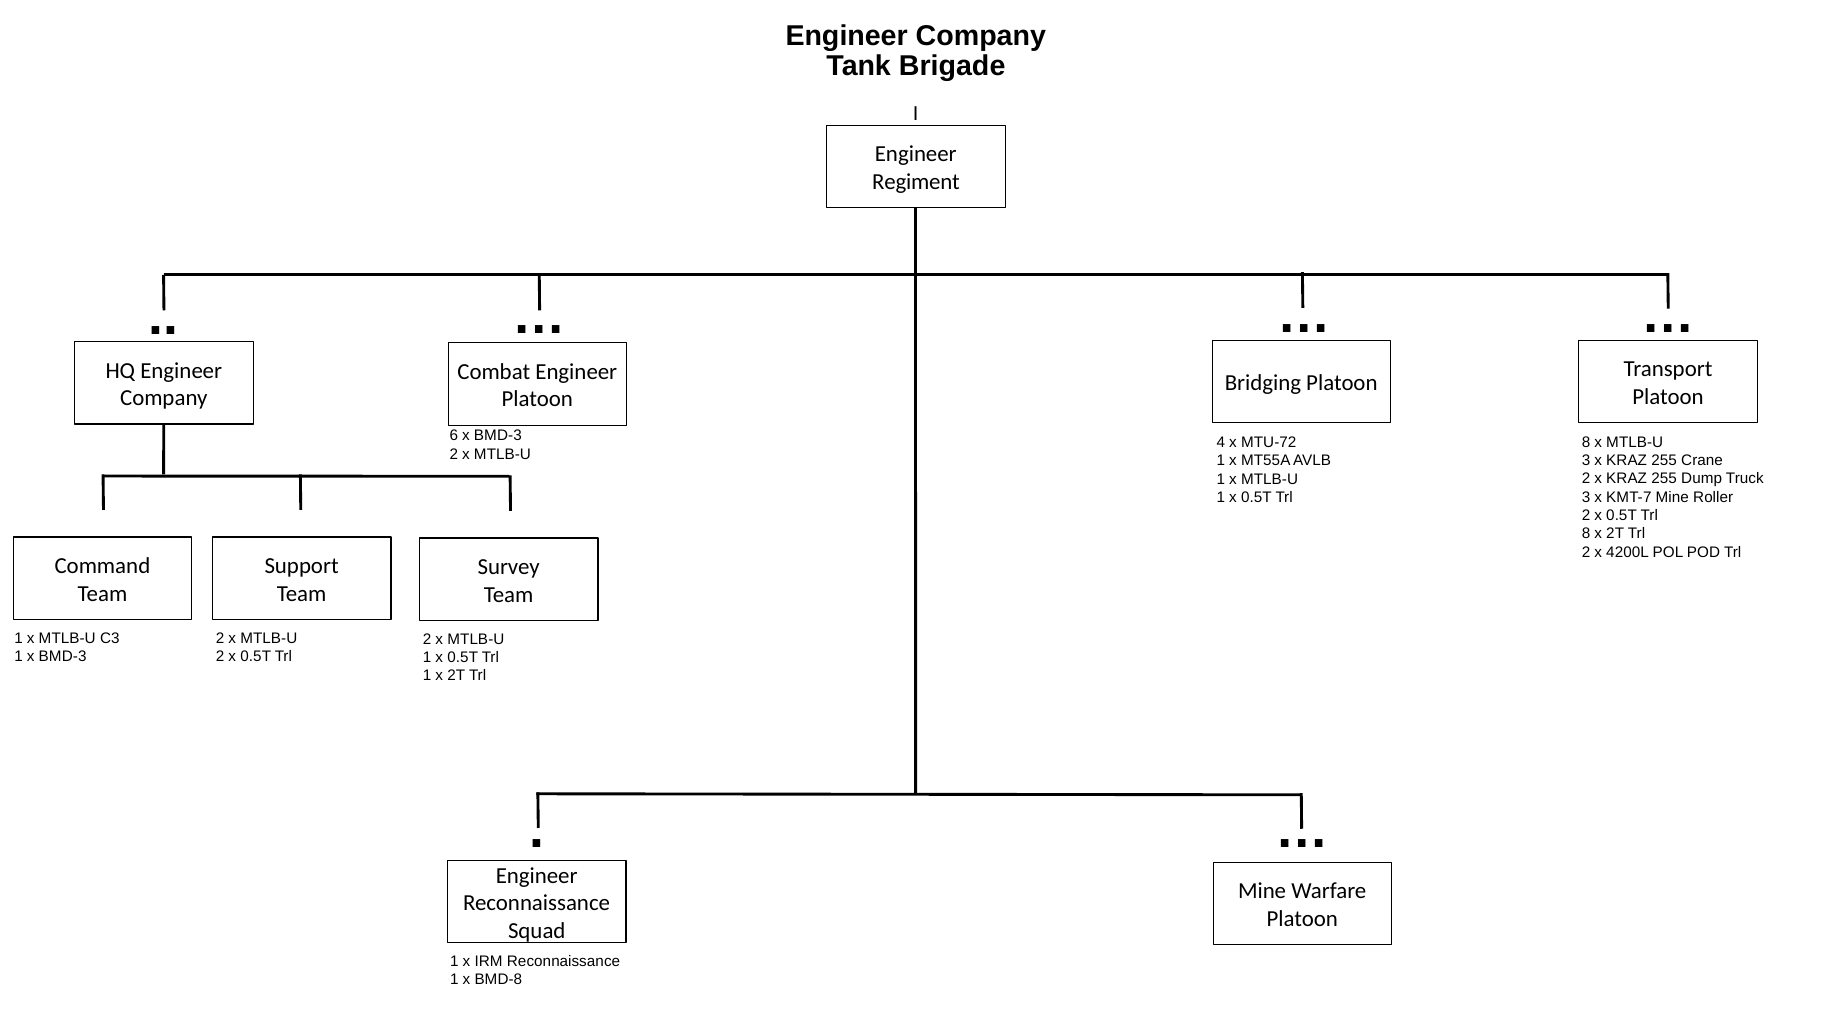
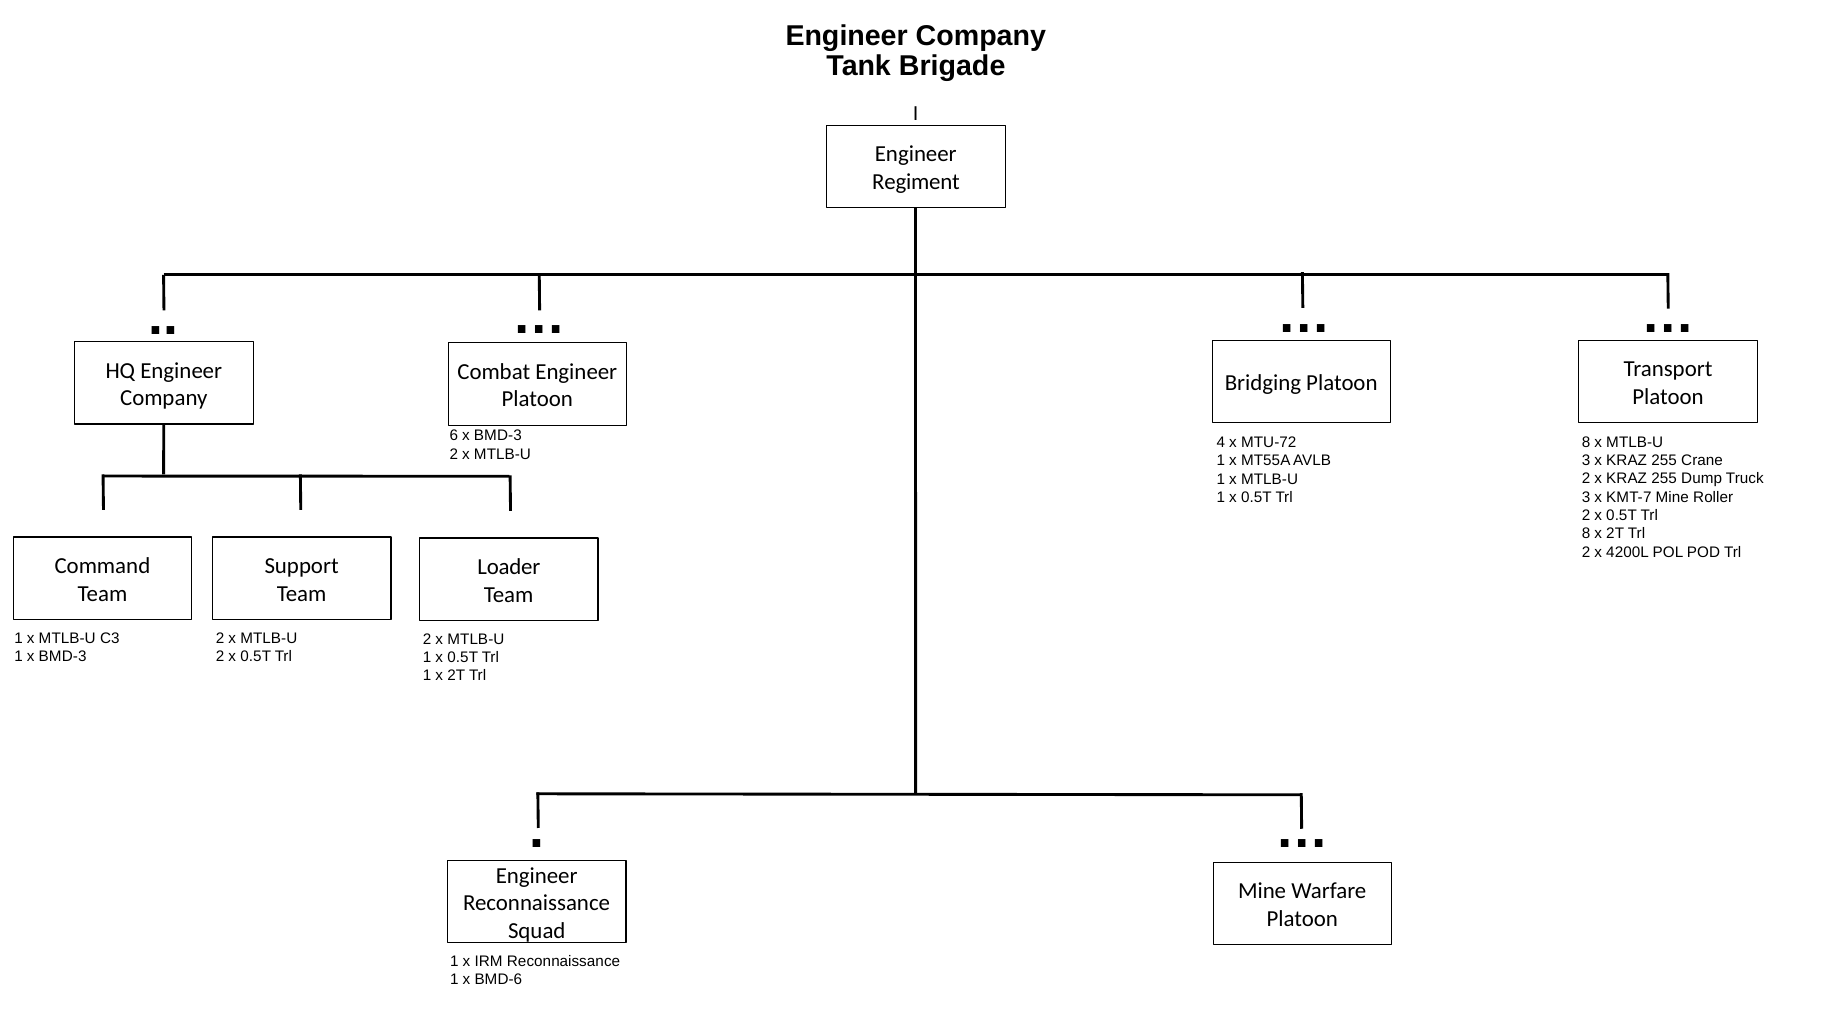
Survey: Survey -> Loader (509, 567)
BMD-8: BMD-8 -> BMD-6 (498, 979)
